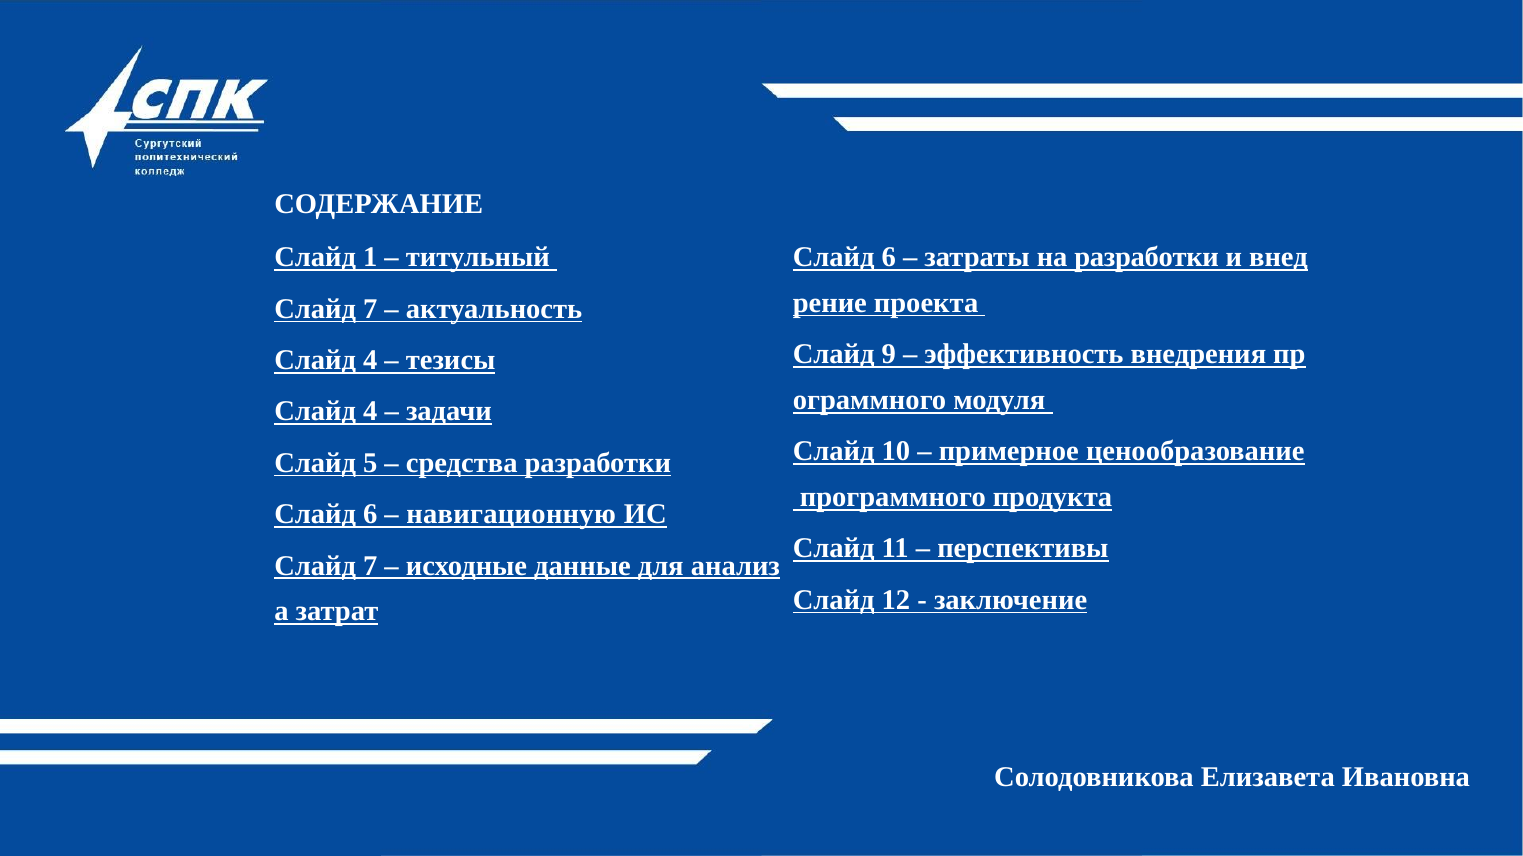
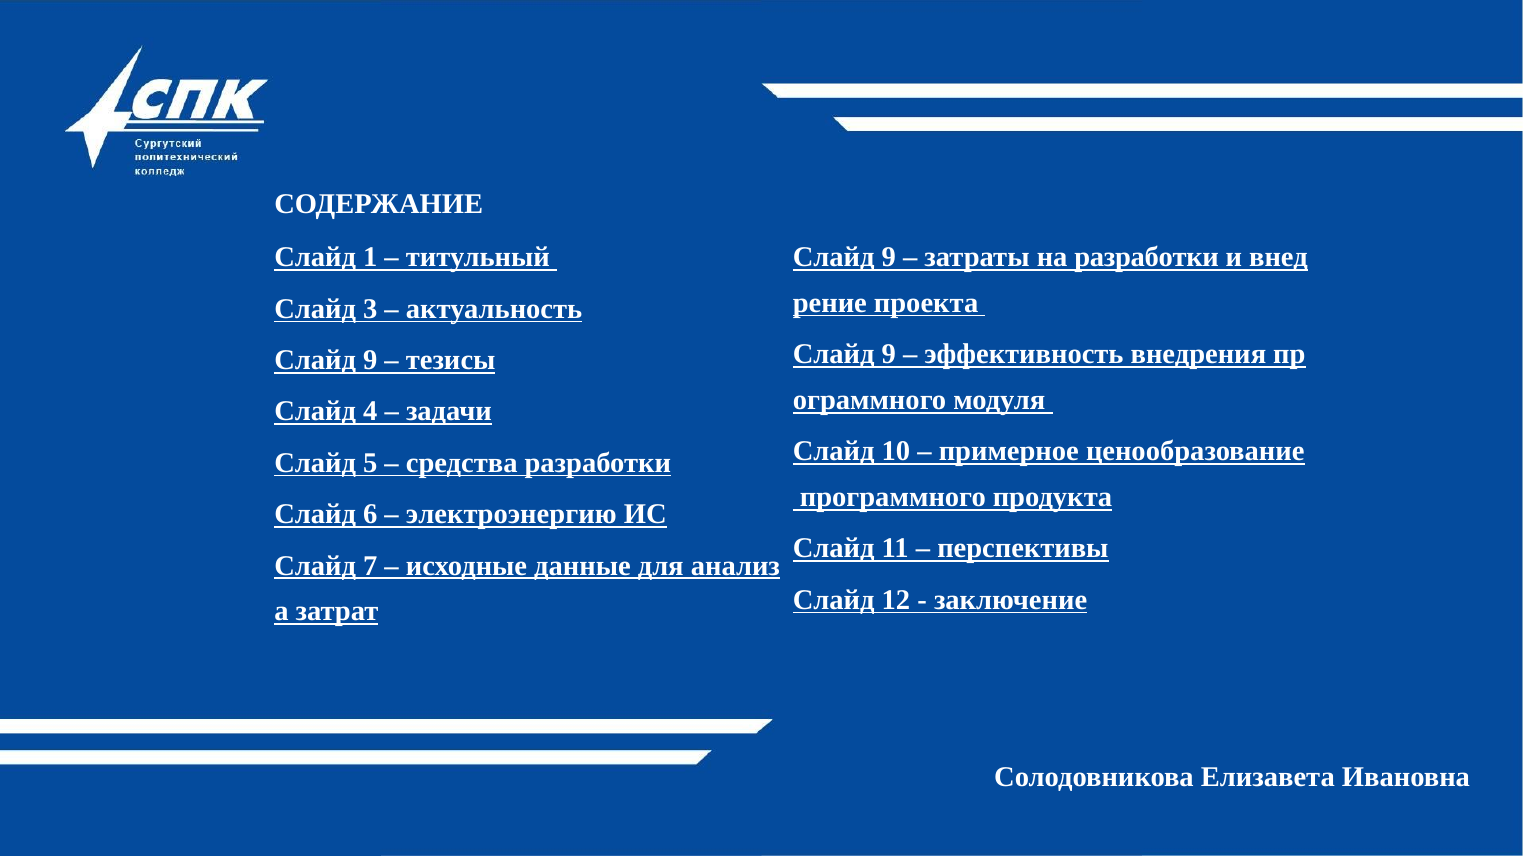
6: 6 -> 9 (889, 258)
7: 7 -> 3 (370, 309)
4: 4 -> 9 (370, 360)
навигационную: навигационную -> электроэнергию (511, 515)
